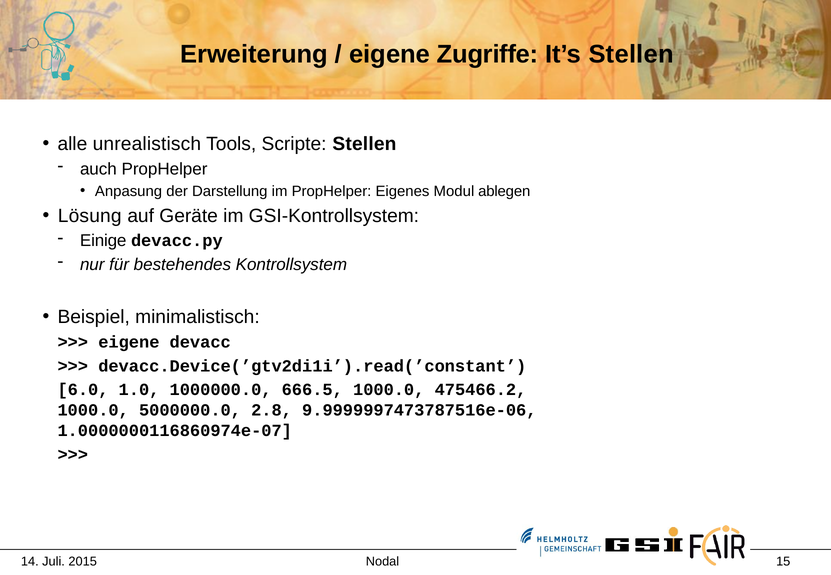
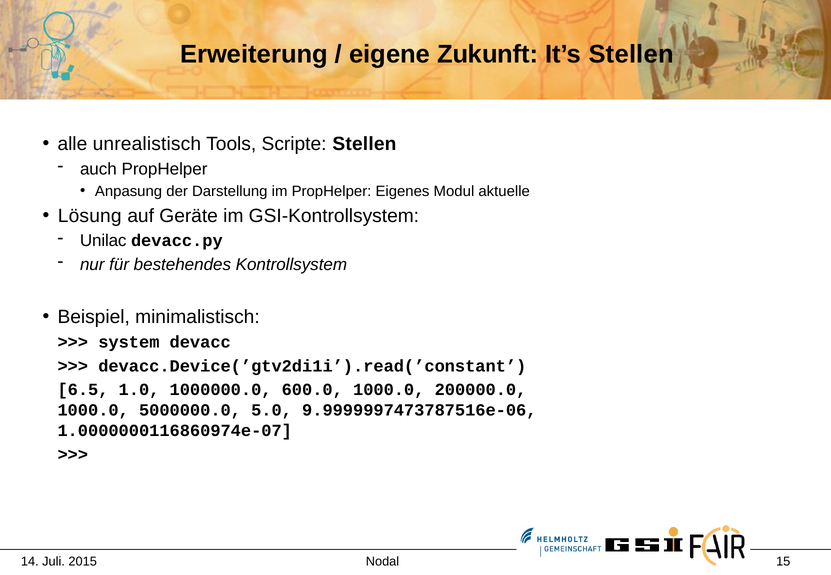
Zugriffe: Zugriffe -> Zukunft (488, 54)
ablegen: ablegen -> aktuelle (504, 191)
Einige: Einige -> Unilac (103, 241)
eigene: eigene -> system (129, 342)
6.0: 6.0 -> 6.5 (83, 390)
666.5: 666.5 -> 600.0 (312, 390)
475466.2: 475466.2 -> 200000.0 (481, 390)
2.8: 2.8 -> 5.0 (272, 410)
